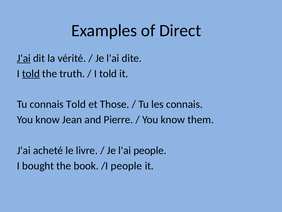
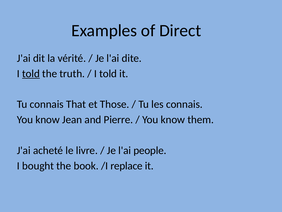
J'ai underline: present -> none (24, 58)
connais Told: Told -> That (76, 104)
/I people: people -> replace (127, 165)
